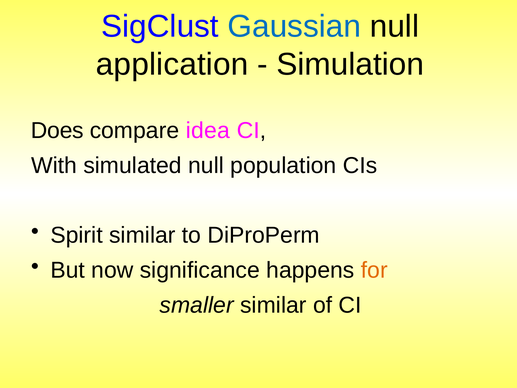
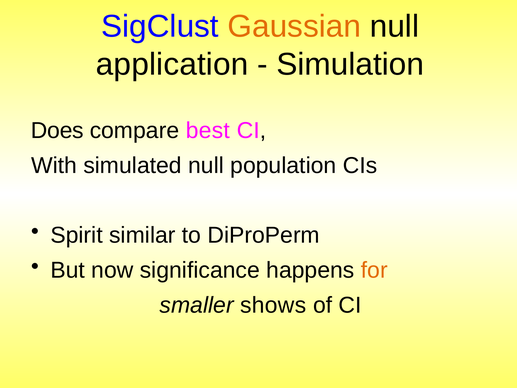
Gaussian colour: blue -> orange (294, 26)
idea: idea -> best (208, 130)
smaller similar: similar -> shows (273, 305)
